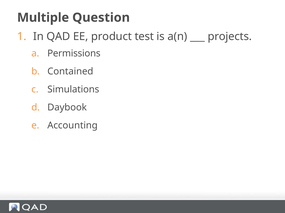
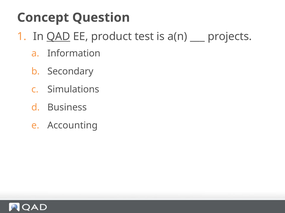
Multiple: Multiple -> Concept (43, 18)
QAD underline: none -> present (58, 37)
Permissions: Permissions -> Information (74, 54)
Contained: Contained -> Secondary (70, 72)
Daybook: Daybook -> Business (67, 108)
